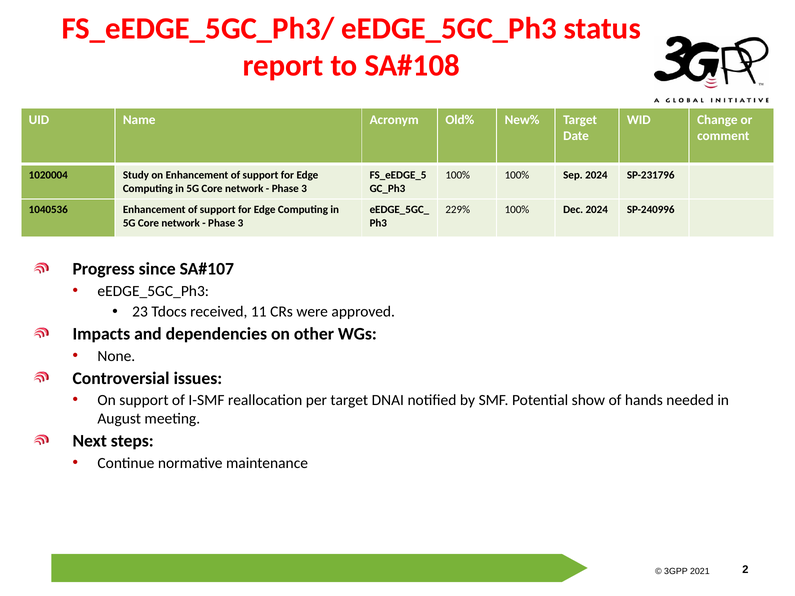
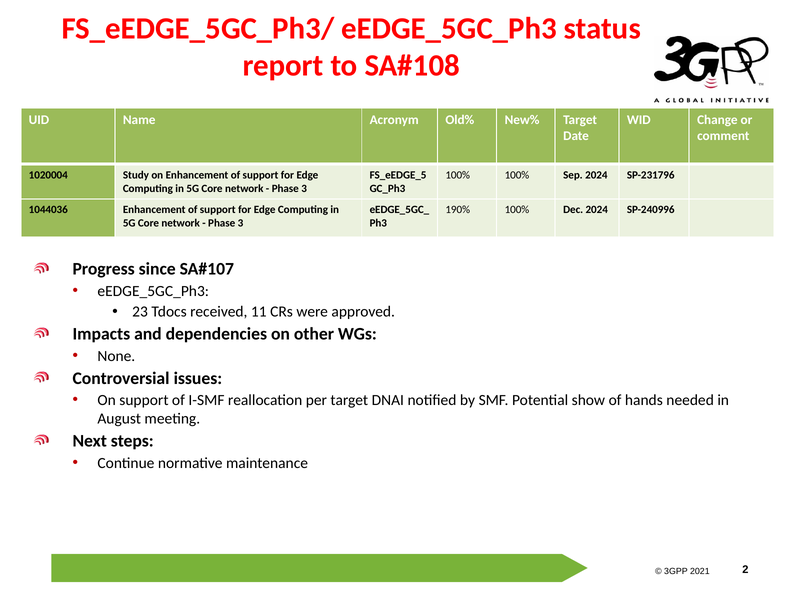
1040536: 1040536 -> 1044036 (48, 210)
229%: 229% -> 190% (458, 210)
